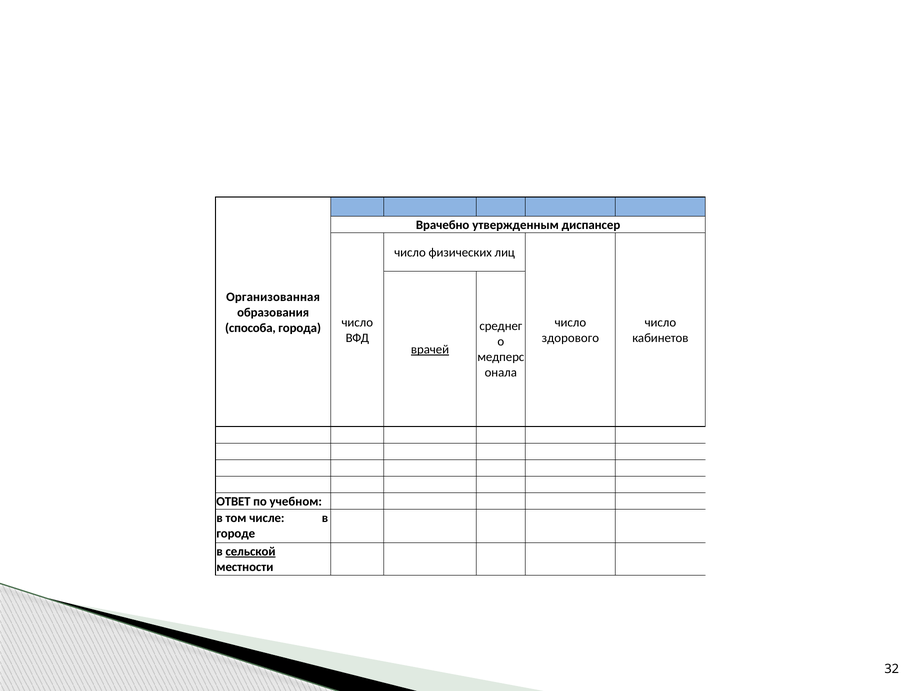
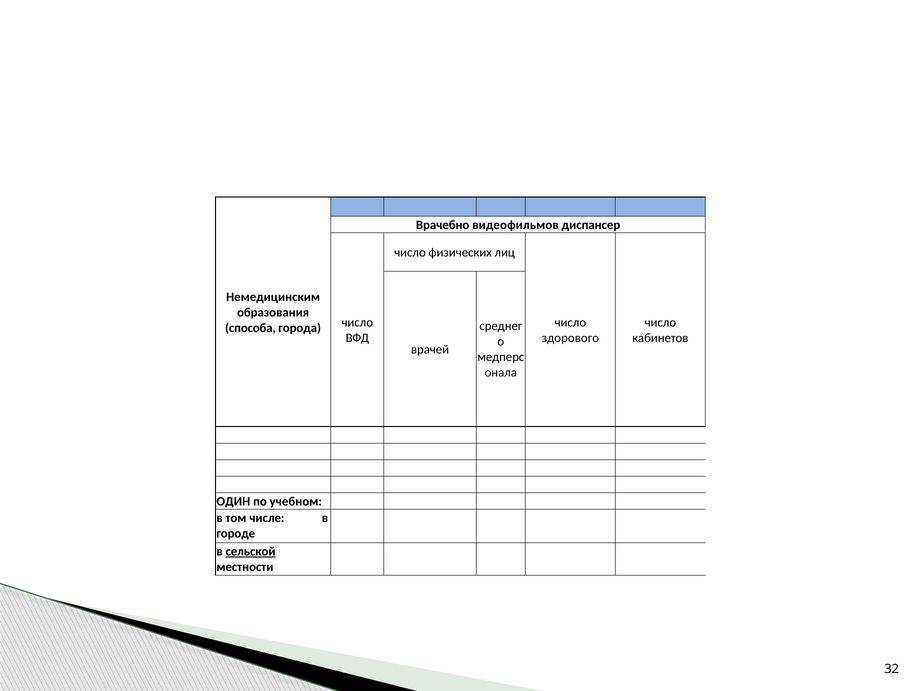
утвержденным: утвержденным -> видеофильмов (516, 225)
Организованная: Организованная -> Немедицинским (273, 297)
врачей underline: present -> none (430, 349)
ОТВЕТ: ОТВЕТ -> ОДИН (233, 501)
